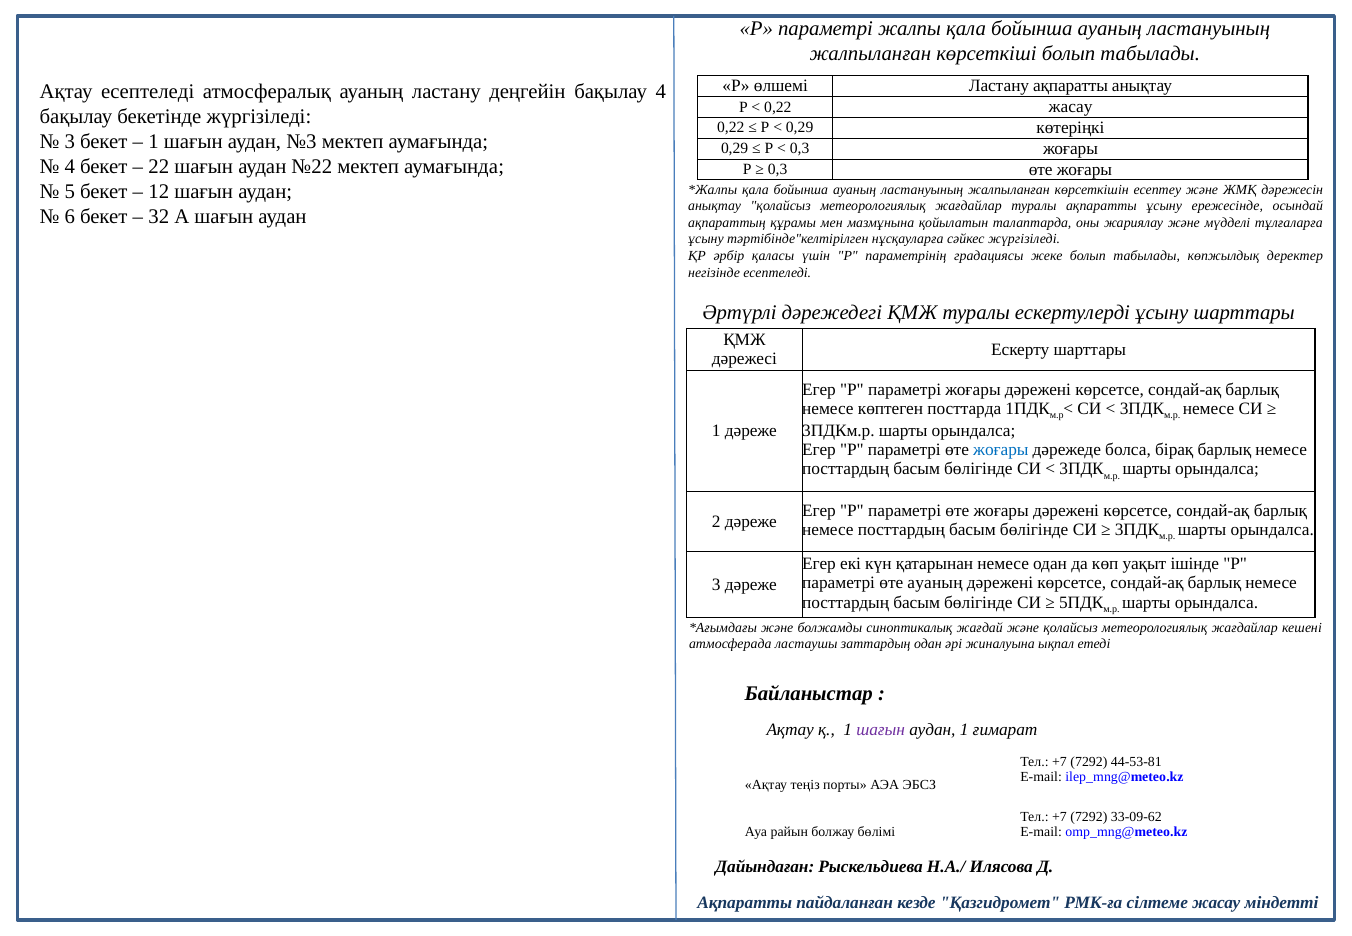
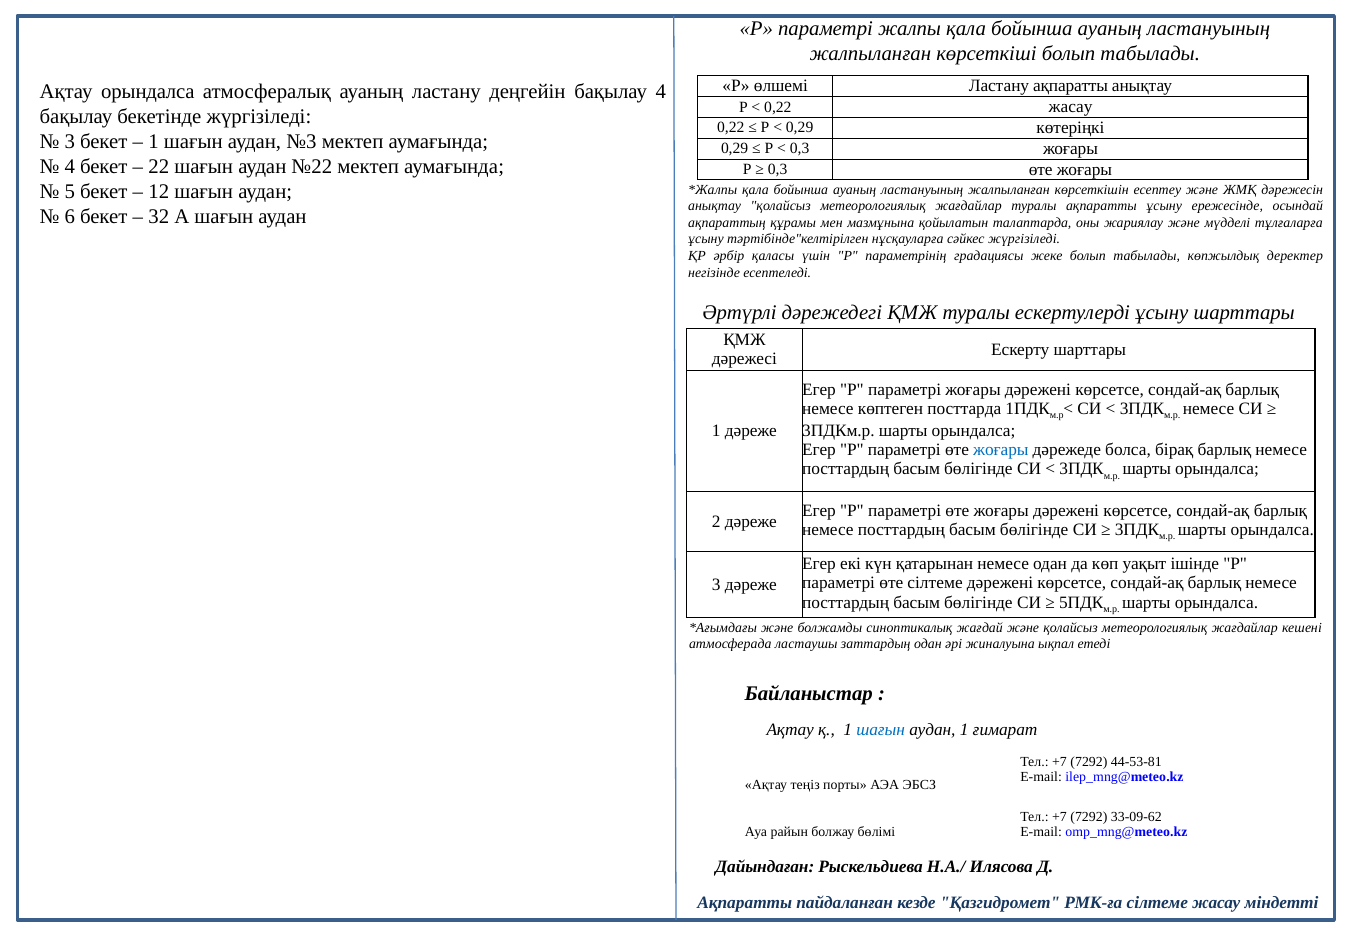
Ақтау есептеледі: есептеледі -> орындалса (148, 92)
өте ауаның: ауаның -> сілтеме (935, 583)
шағын colour: purple -> blue (881, 730)
